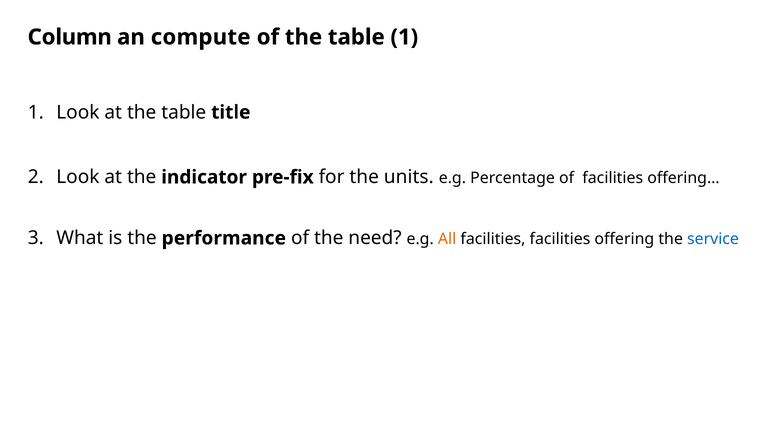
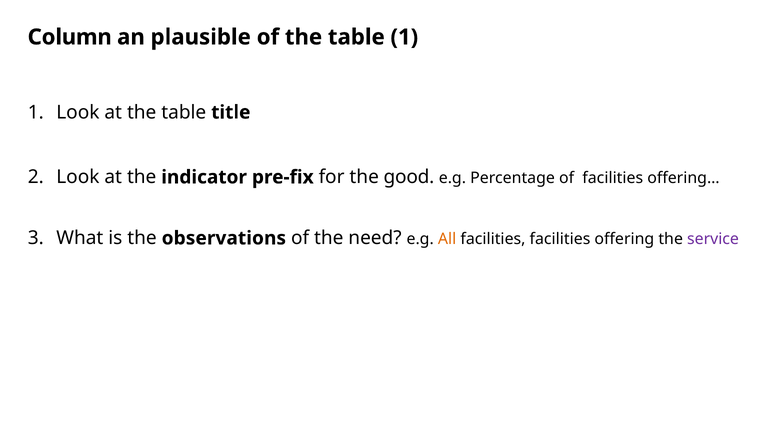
compute: compute -> plausible (201, 37)
units: units -> good (409, 177)
performance: performance -> observations (224, 238)
service colour: blue -> purple (713, 239)
